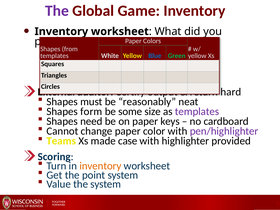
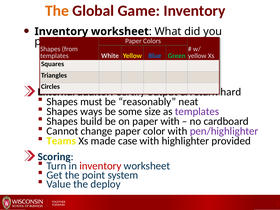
The colour: purple -> orange (57, 11)
form: form -> ways (91, 112)
need: need -> build (91, 121)
paper keys: keys -> with (170, 121)
inventory colour: orange -> red (100, 166)
the system: system -> deploy (106, 184)
